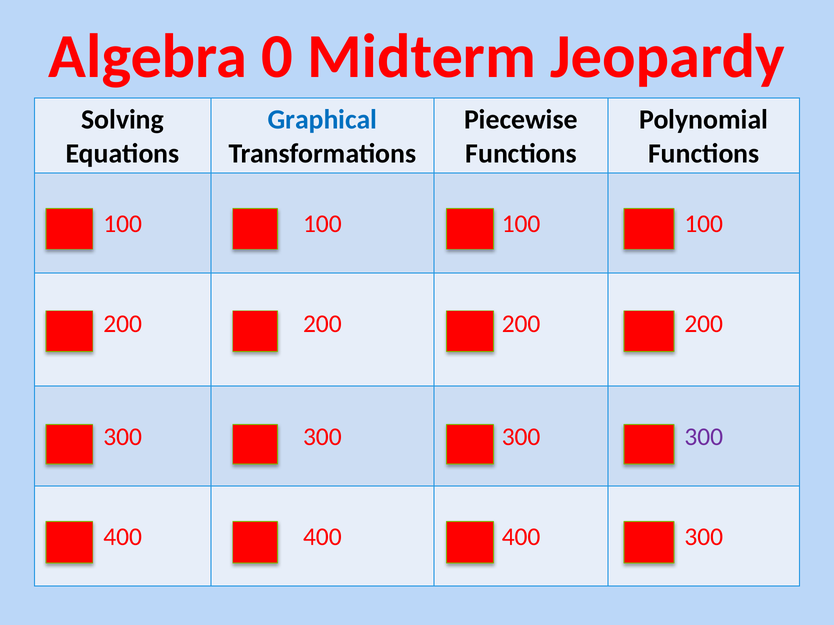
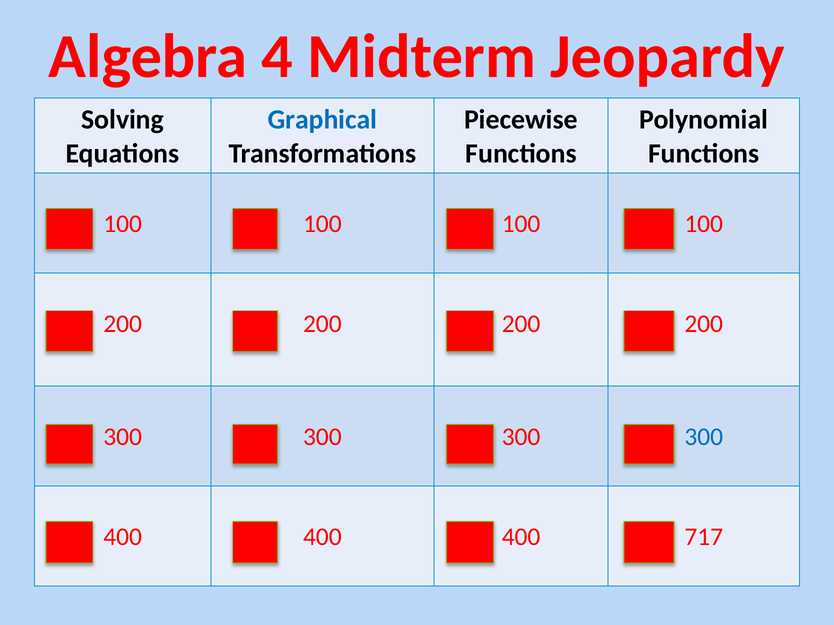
0: 0 -> 4 (277, 57)
300 colour: purple -> blue (704, 437)
400 300: 300 -> 717 (704, 537)
